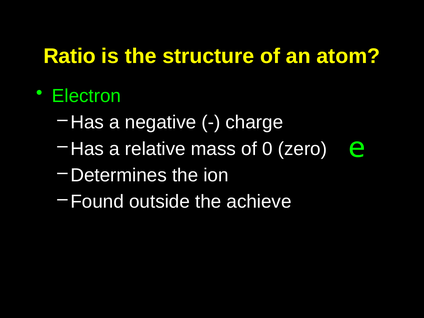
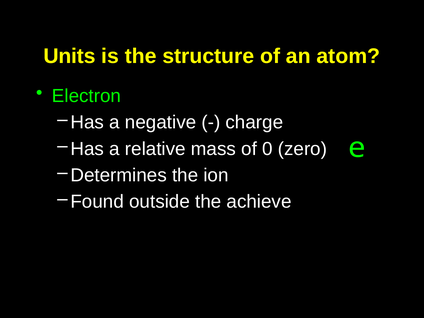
Ratio: Ratio -> Units (70, 56)
